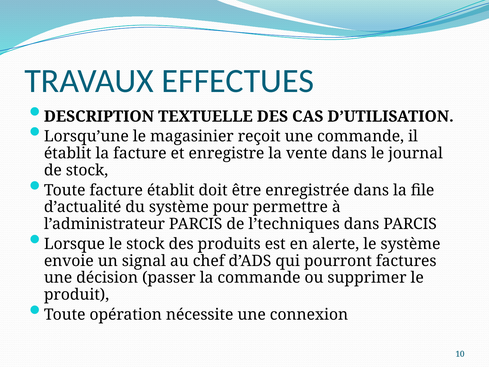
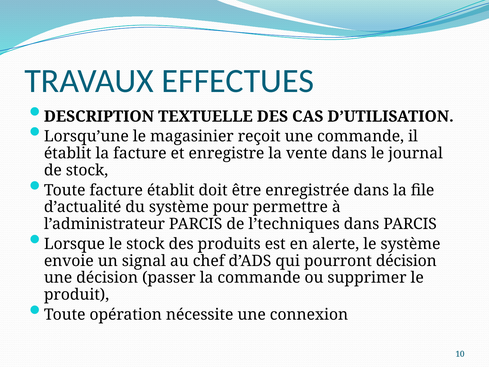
pourront factures: factures -> décision (406, 261)
